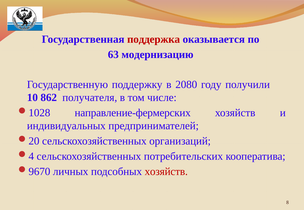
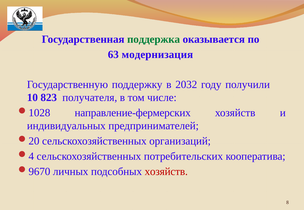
поддержка colour: red -> green (154, 39)
модернизацию: модернизацию -> модернизация (157, 55)
2080: 2080 -> 2032 (186, 85)
862: 862 -> 823 (49, 98)
